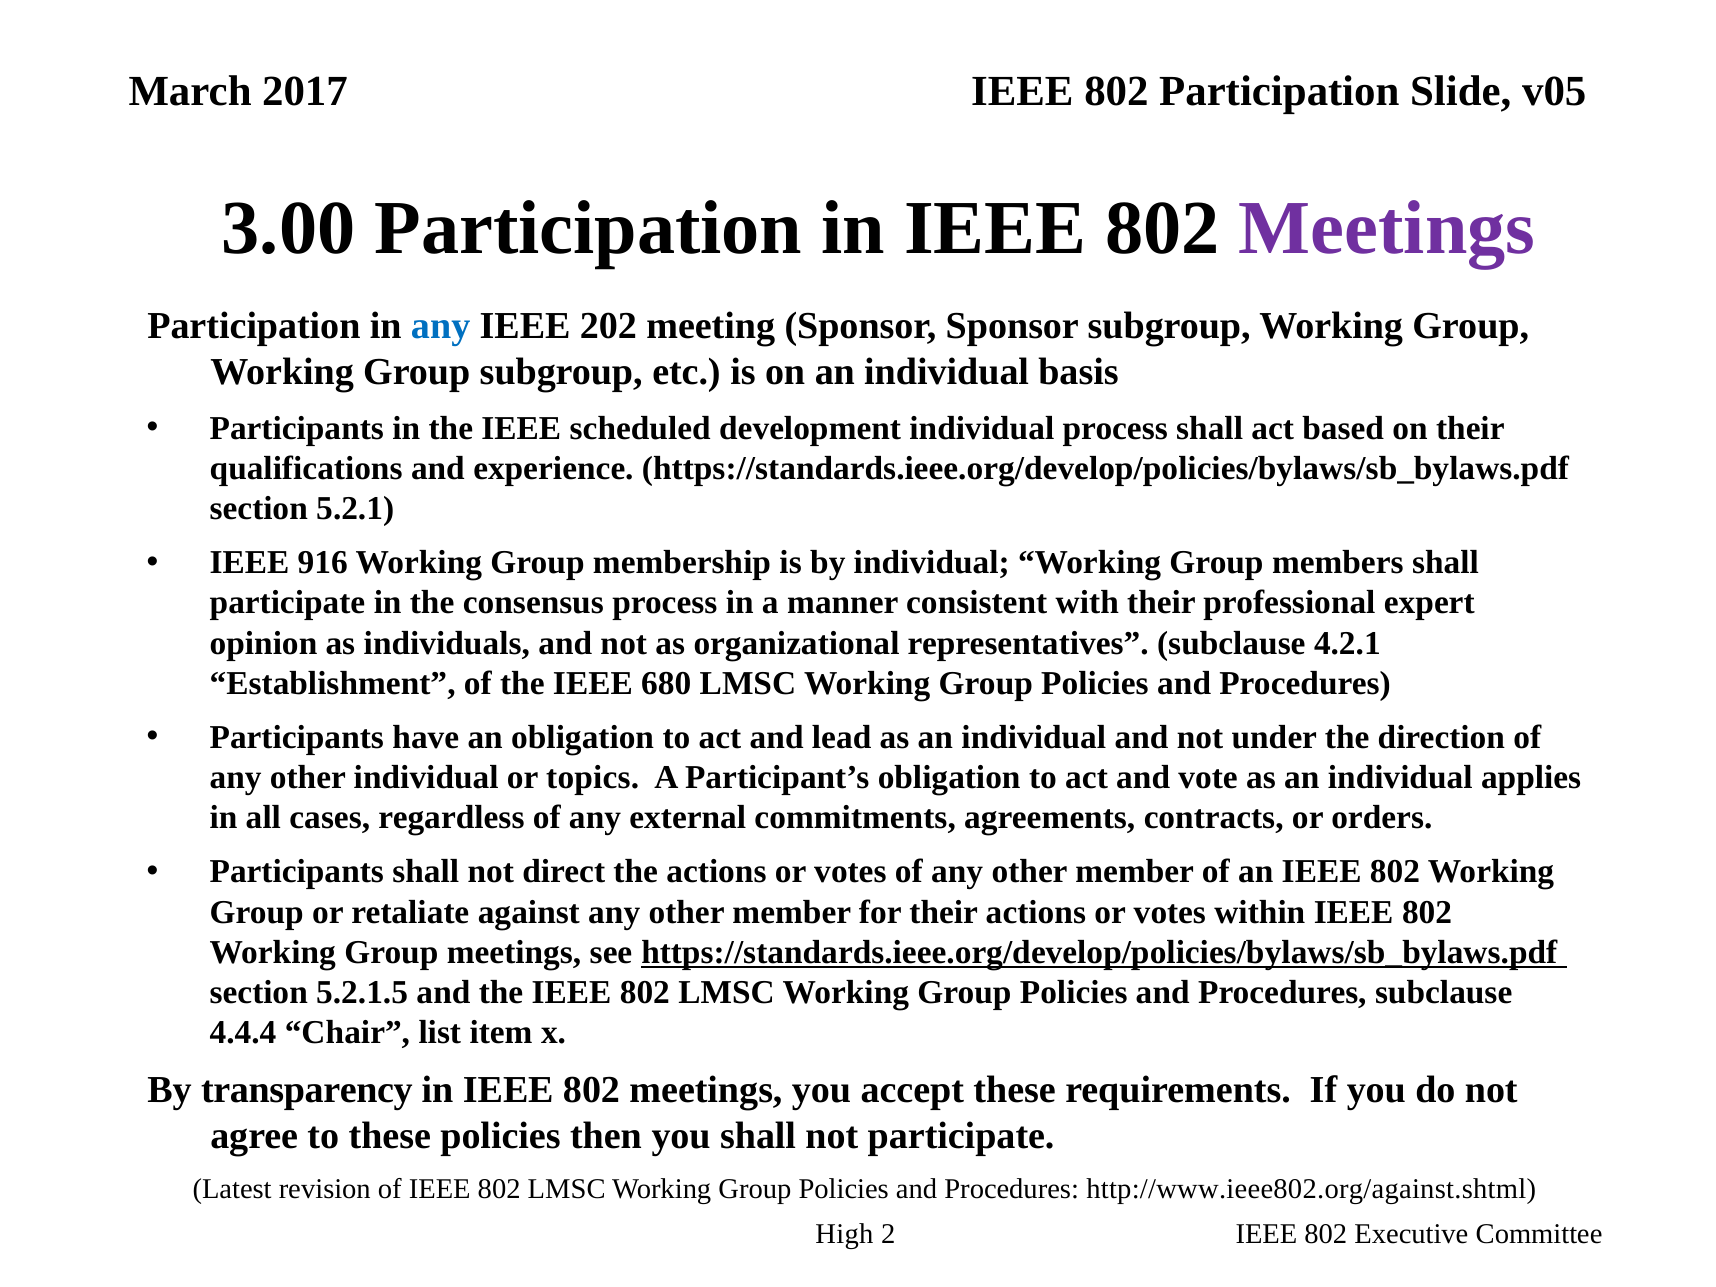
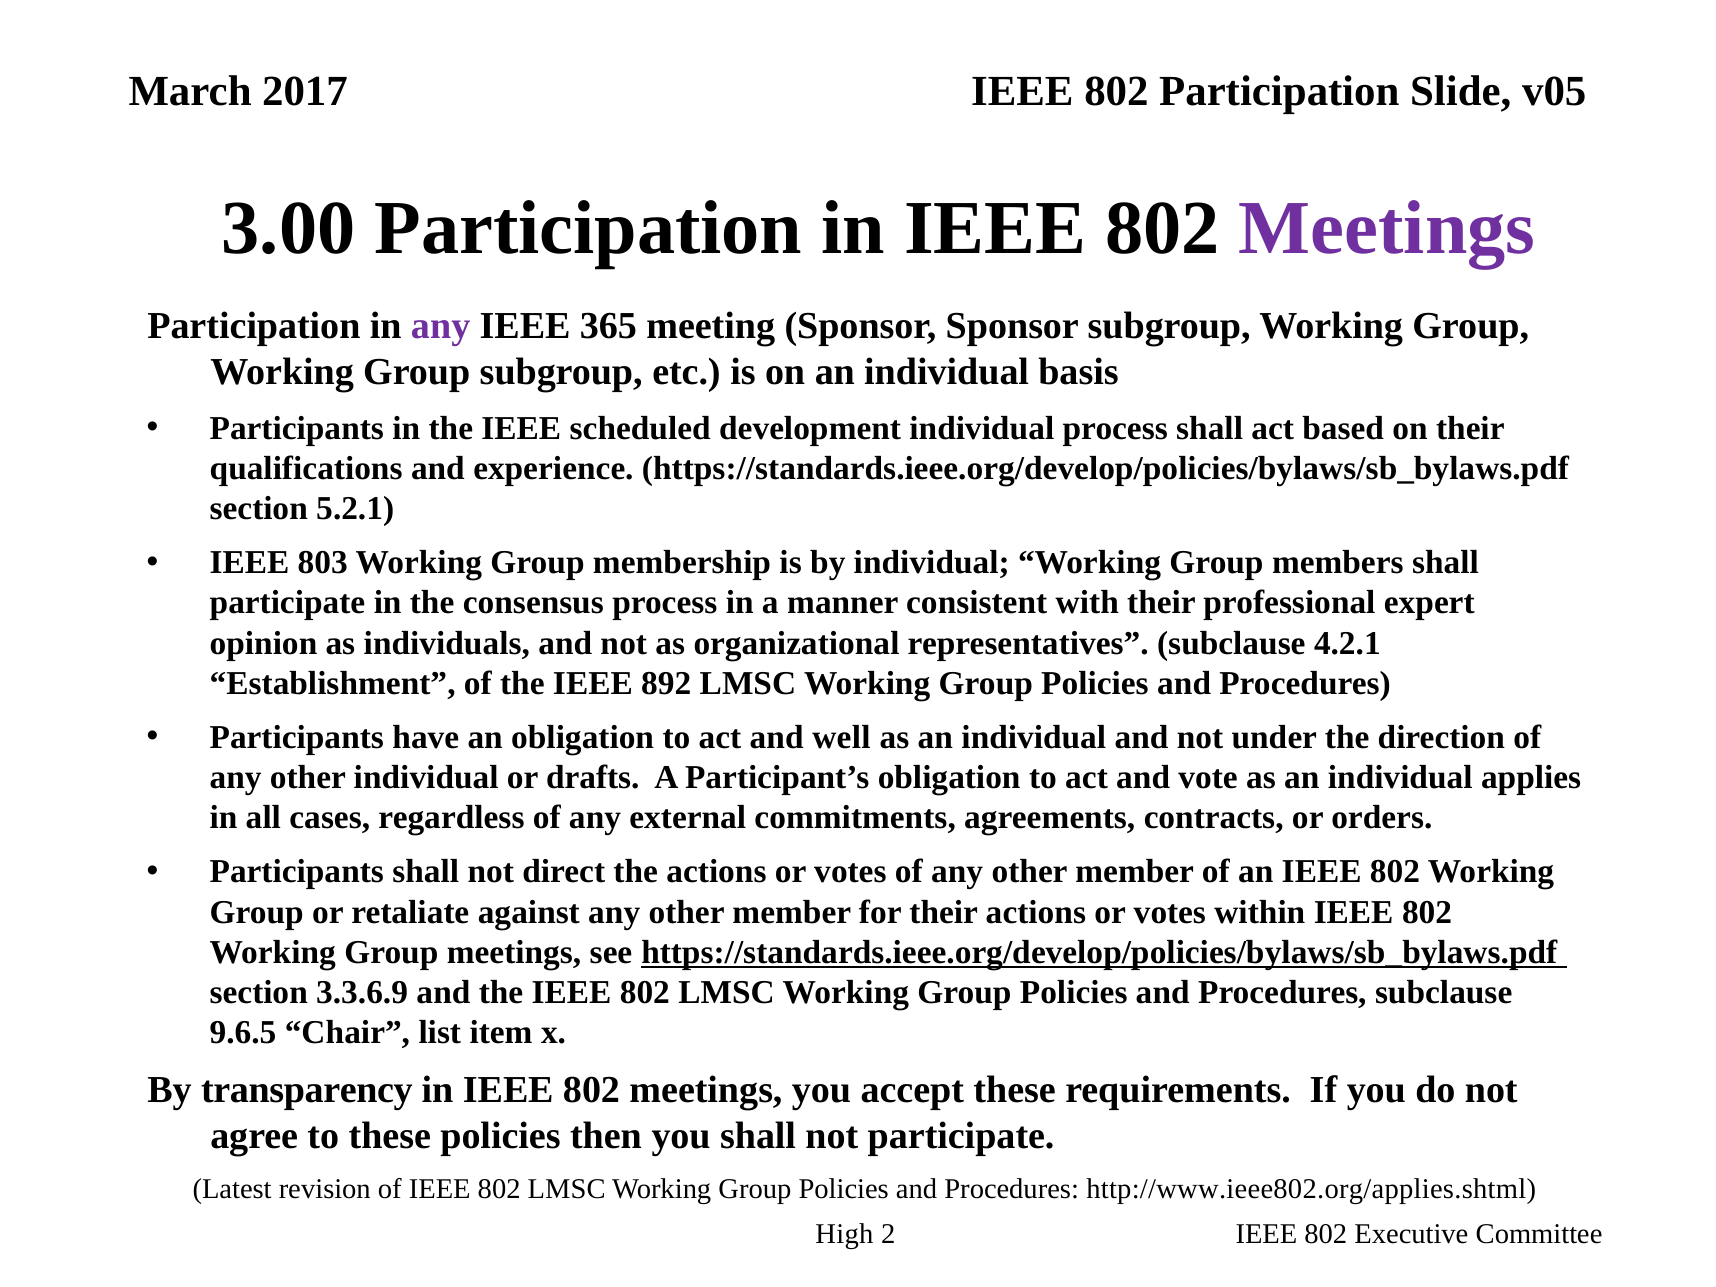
any colour: blue -> purple (441, 326)
202: 202 -> 365 (608, 326)
916: 916 -> 803 (323, 563)
680: 680 -> 892 (666, 683)
lead: lead -> well (841, 737)
topics: topics -> drafts (593, 778)
5.2.1.5: 5.2.1.5 -> 3.3.6.9 (362, 992)
4.4.4: 4.4.4 -> 9.6.5 (243, 1032)
http://www.ieee802.org/against.shtml: http://www.ieee802.org/against.shtml -> http://www.ieee802.org/applies.shtml (1311, 1189)
